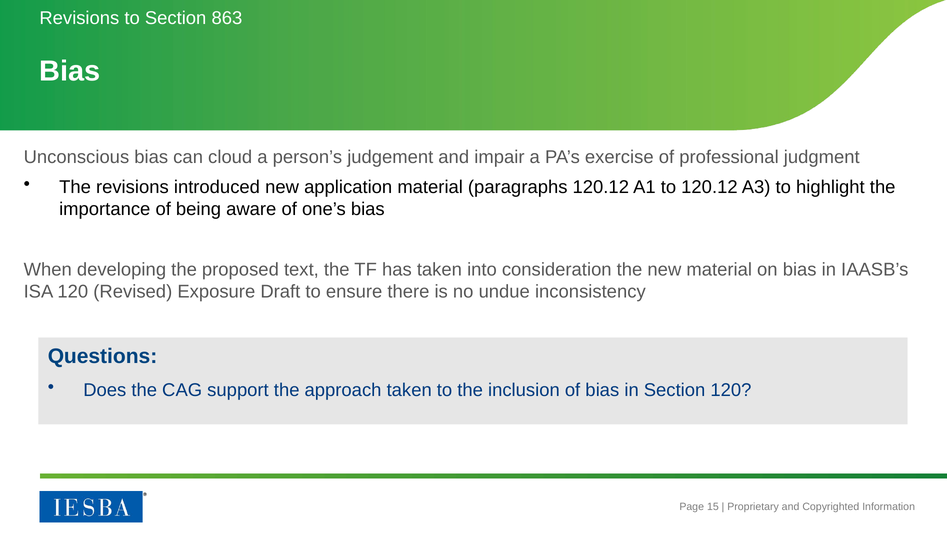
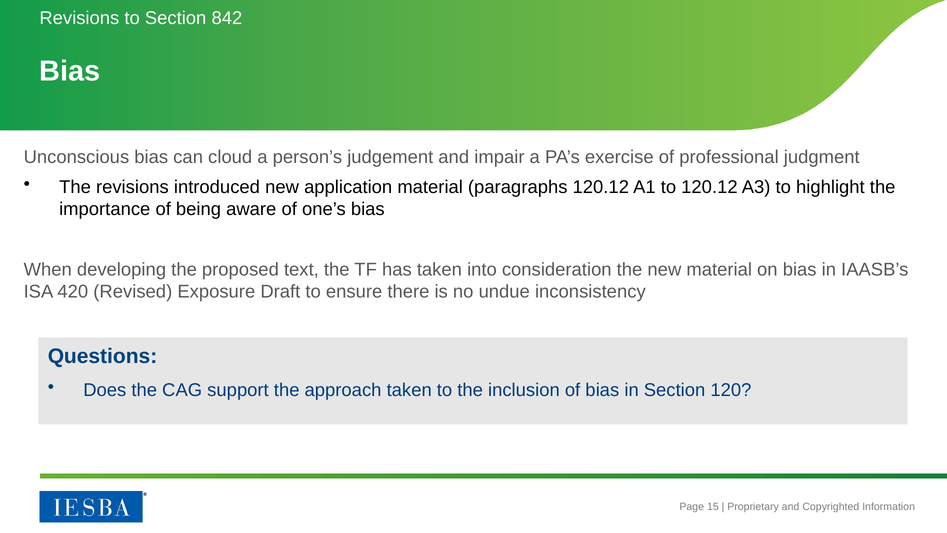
863: 863 -> 842 (227, 18)
ISA 120: 120 -> 420 (73, 291)
